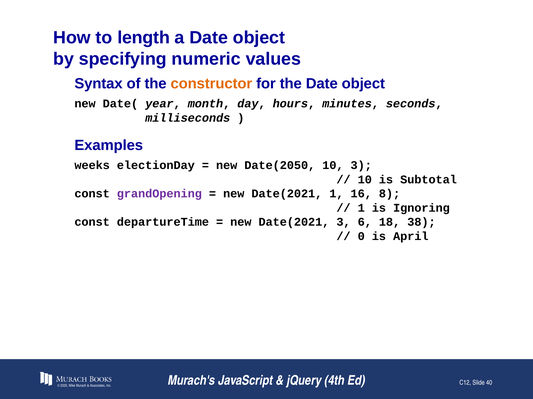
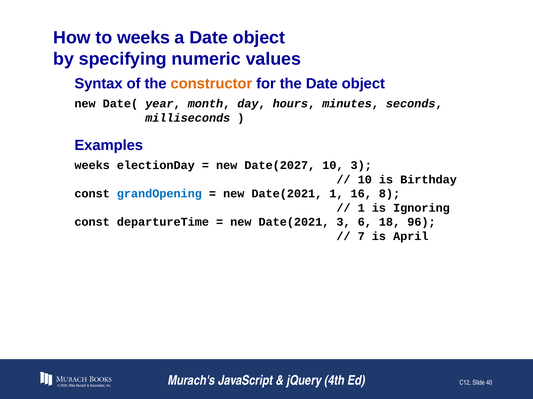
to length: length -> weeks (144, 38)
Date(2050: Date(2050 -> Date(2027 (280, 166)
Subtotal: Subtotal -> Birthday (429, 180)
grandOpening colour: purple -> blue (159, 194)
38: 38 -> 96 (421, 222)
0: 0 -> 7 (361, 237)
